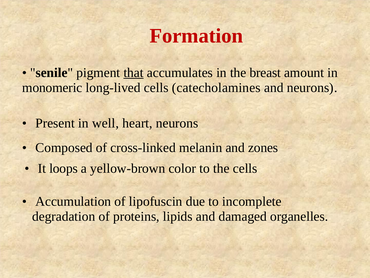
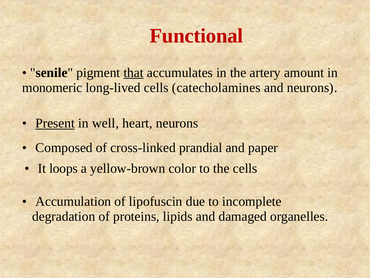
Formation: Formation -> Functional (196, 36)
breast: breast -> artery (265, 73)
Present underline: none -> present (55, 123)
melanin: melanin -> prandial (201, 147)
zones: zones -> paper (263, 147)
